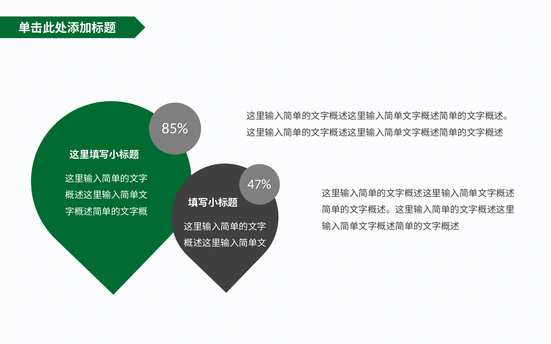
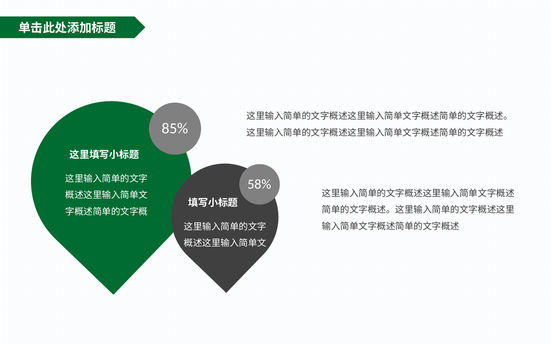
47%: 47% -> 58% (259, 184)
